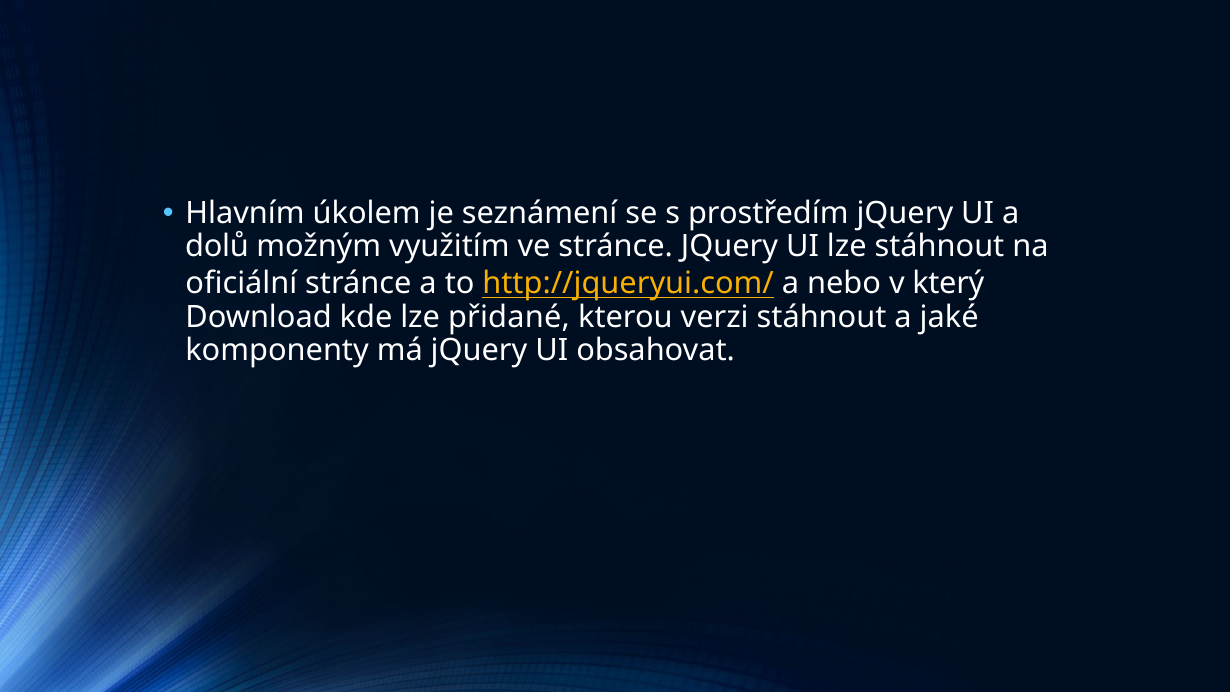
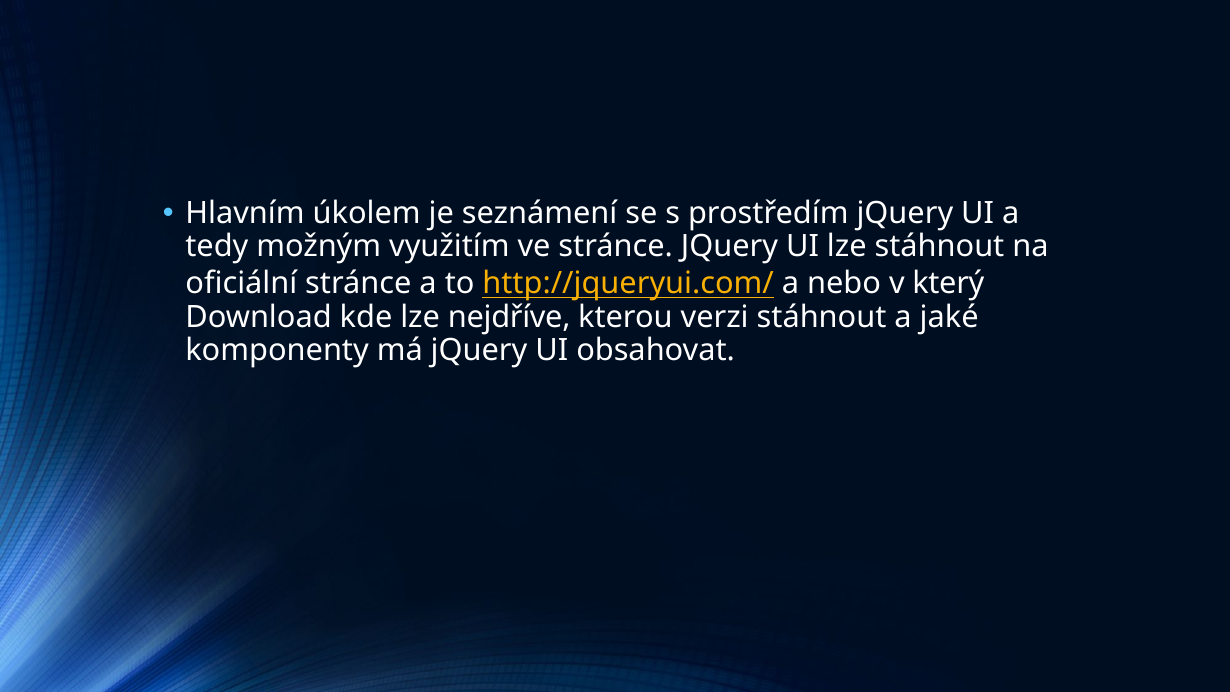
dolů: dolů -> tedy (217, 246)
přidané: přidané -> nejdříve (509, 317)
